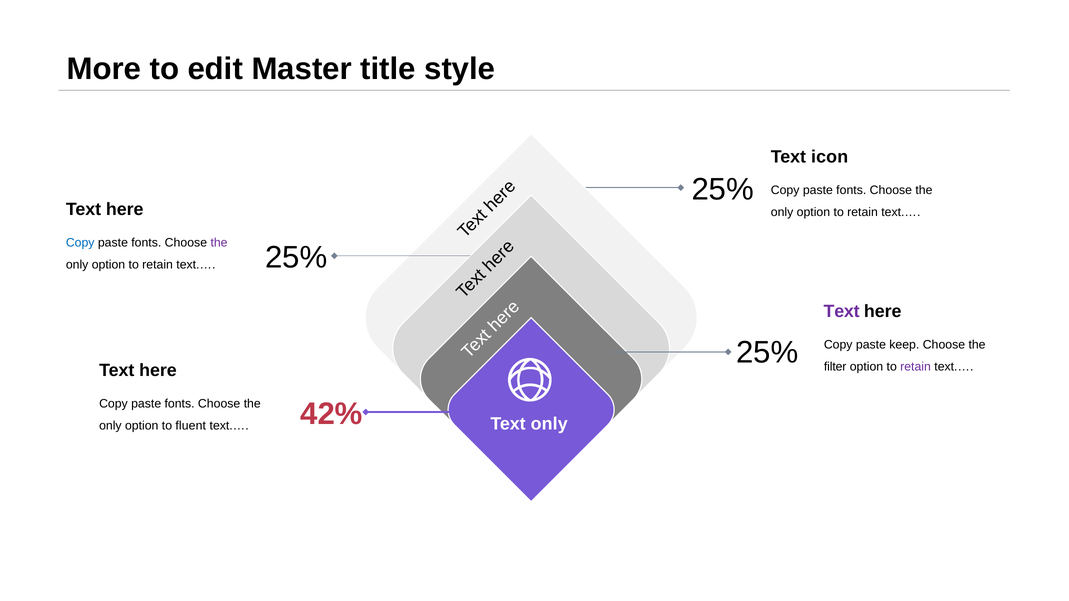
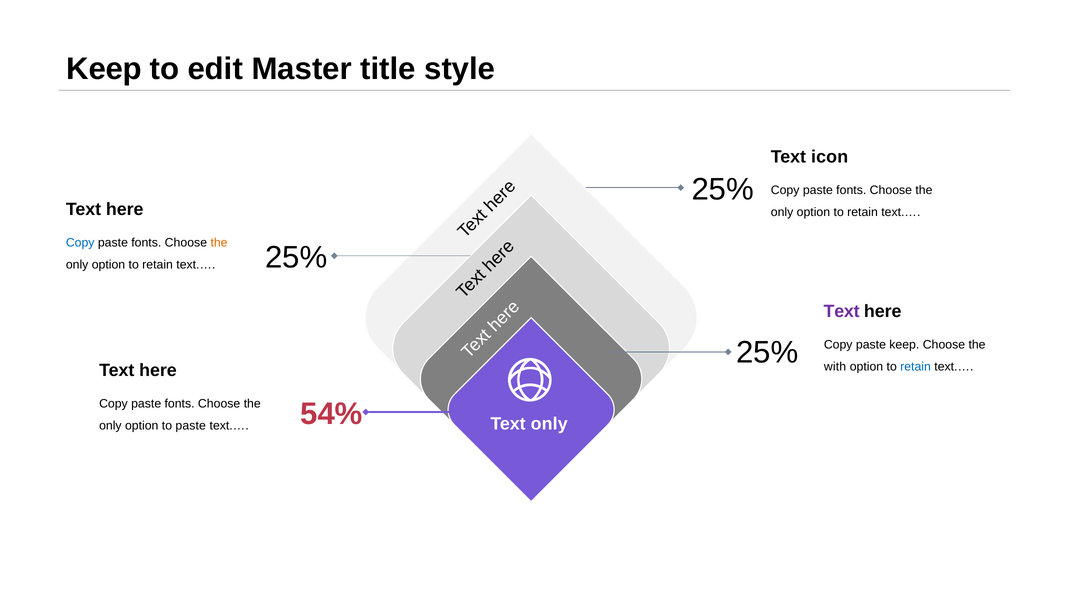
More: More -> Keep (104, 69)
the colour: purple -> orange (219, 243)
filter: filter -> with (835, 367)
retain colour: purple -> blue (916, 367)
42%: 42% -> 54% (332, 414)
to fluent: fluent -> paste (191, 426)
